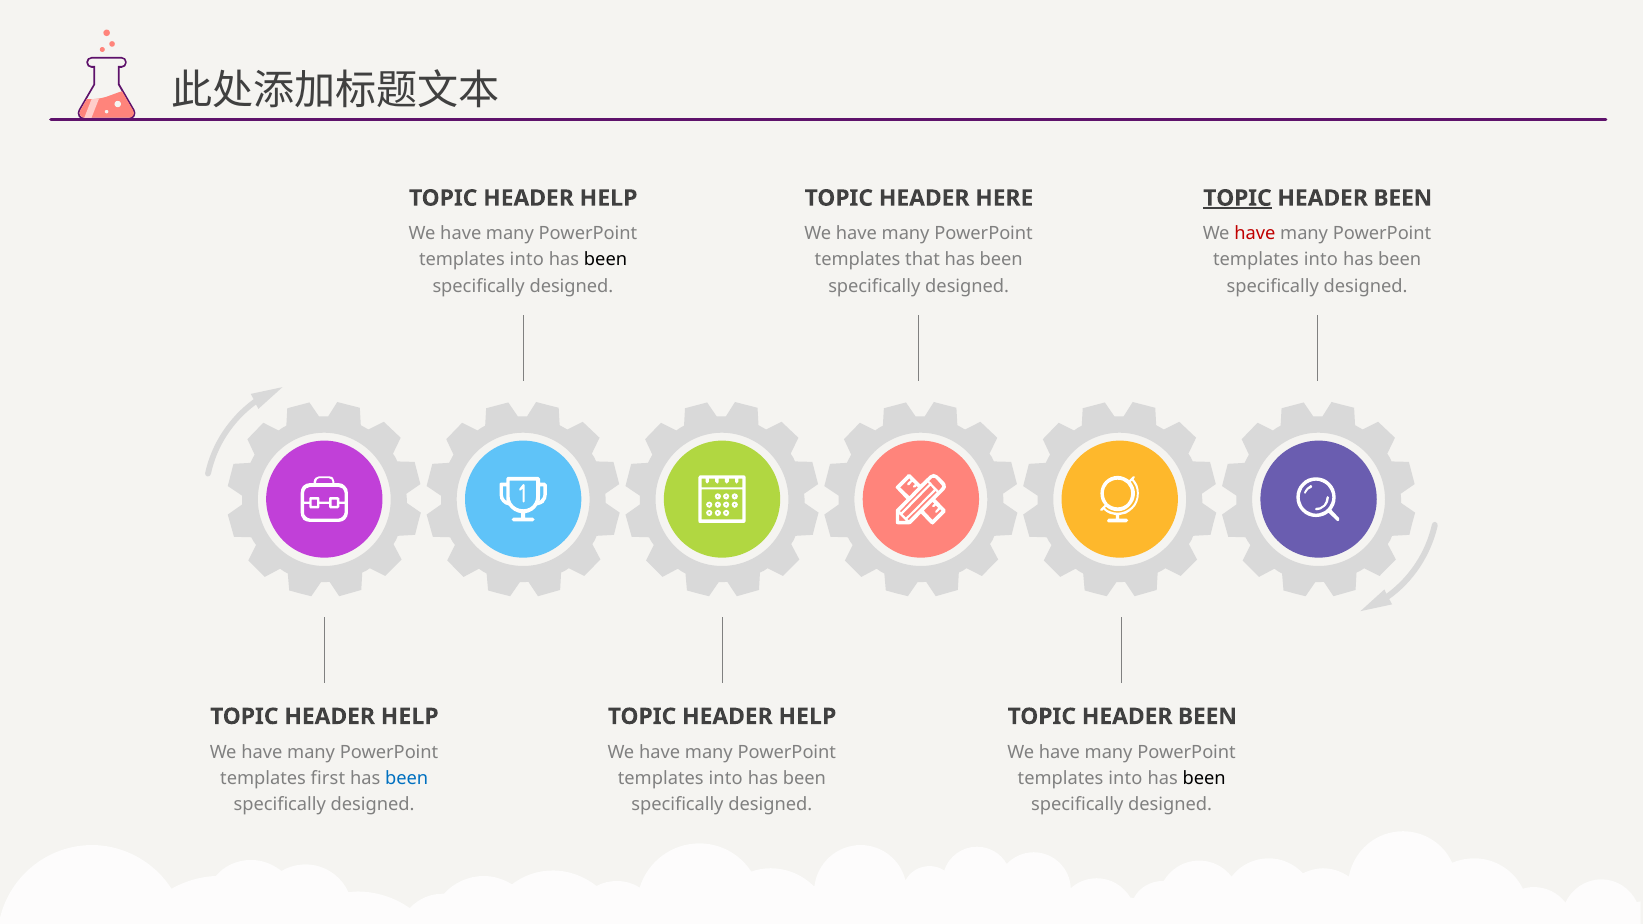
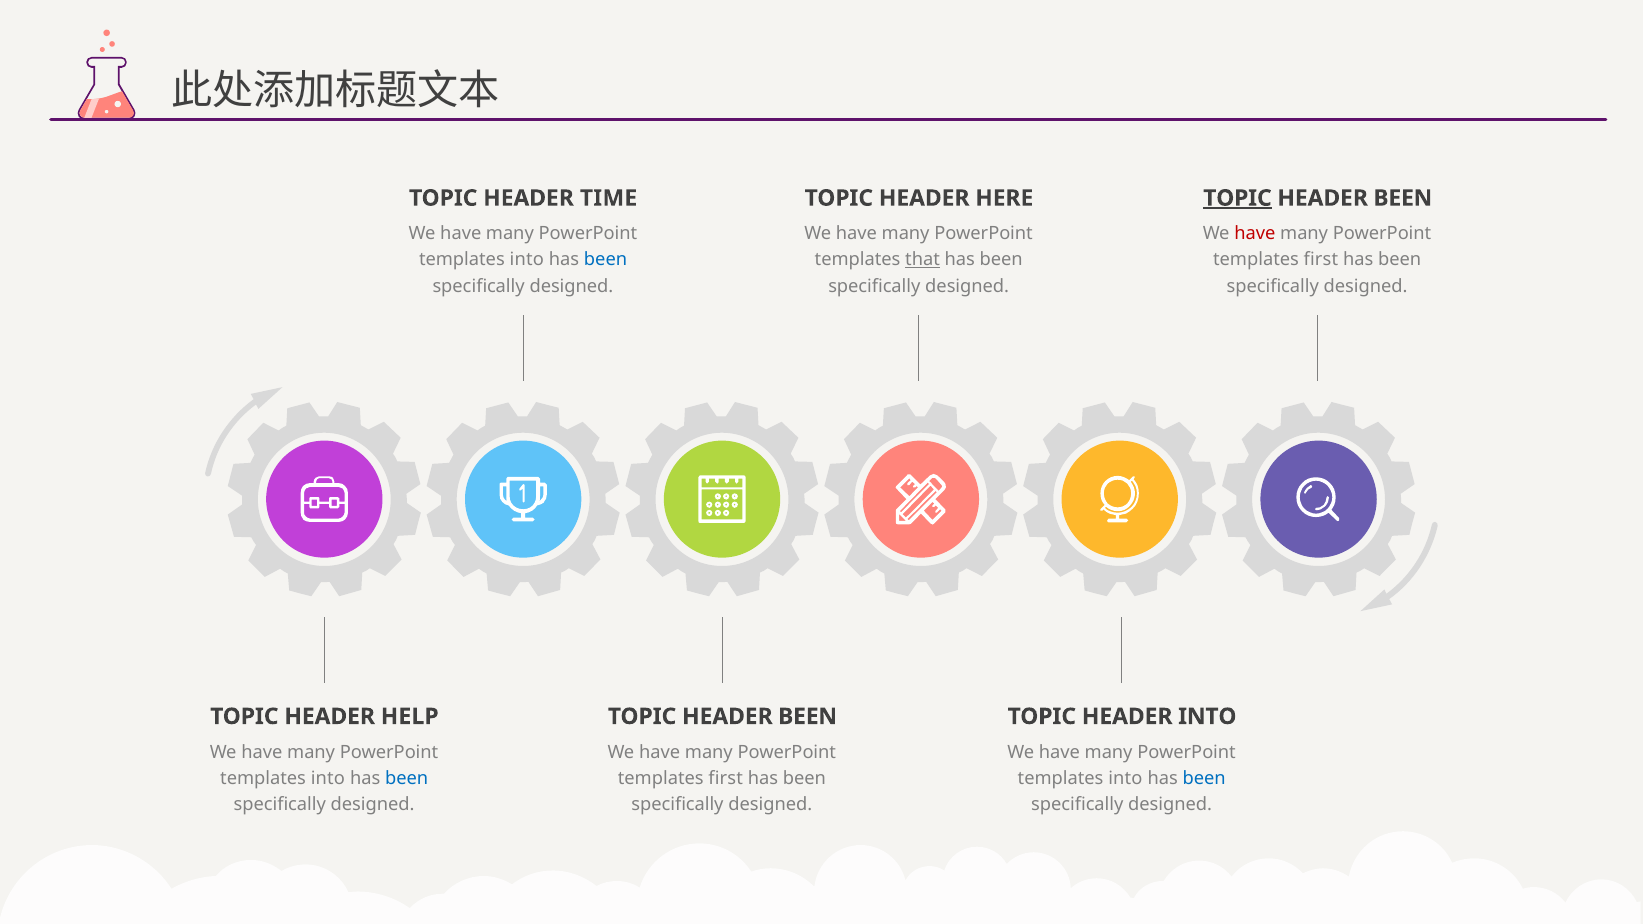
HELP: HELP -> TIME (608, 198)
been colour: black -> blue (606, 260)
that underline: none -> present (923, 260)
into: into -> first (1321, 260)
HELP: HELP -> BEEN (808, 717)
BEEN: BEEN -> INTO (1207, 717)
first: first -> into (328, 778)
into: into -> first (726, 778)
been colour: black -> blue (1204, 778)
